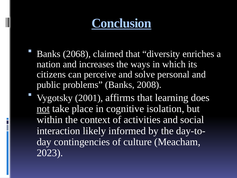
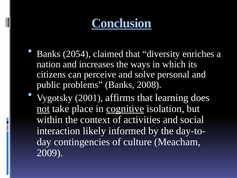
2068: 2068 -> 2054 (77, 54)
cognitive underline: none -> present (125, 109)
2023: 2023 -> 2009 (50, 153)
